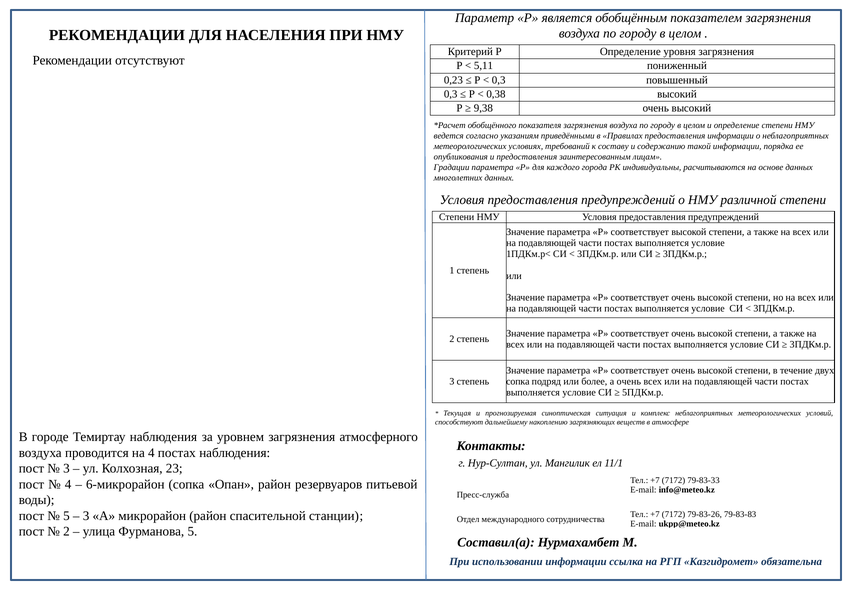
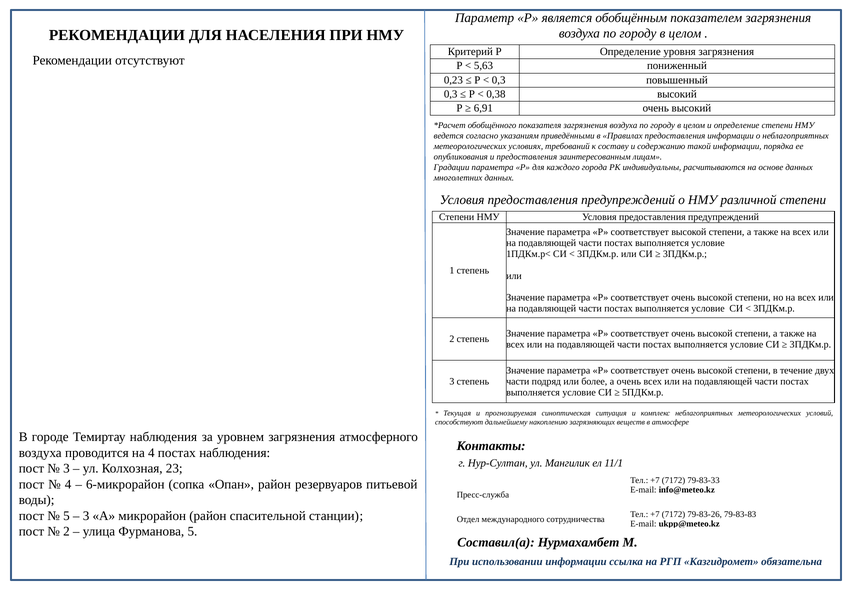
5,11: 5,11 -> 5,63 (483, 66)
9,38: 9,38 -> 6,91 (483, 108)
сопка: сопка -> части (518, 382)
